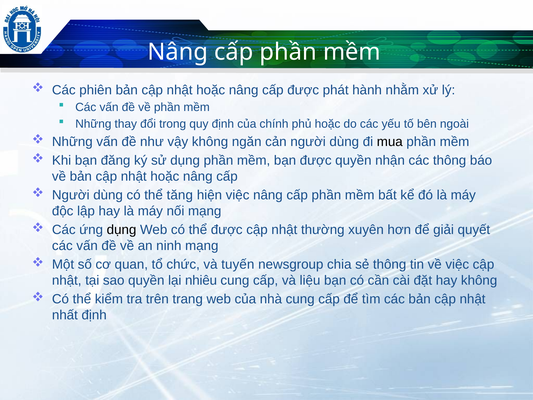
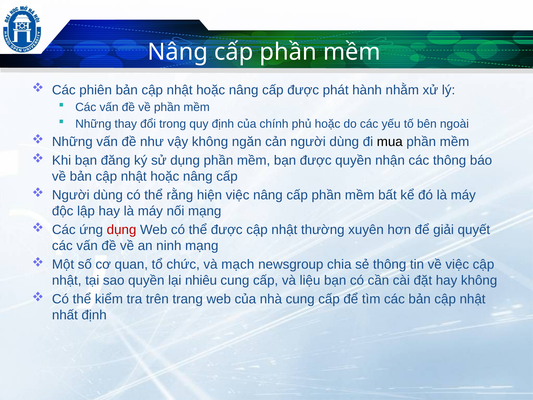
tăng: tăng -> rằng (180, 195)
dụng colour: black -> red (122, 230)
tuyến: tuyến -> mạch (238, 264)
